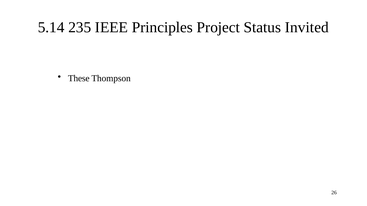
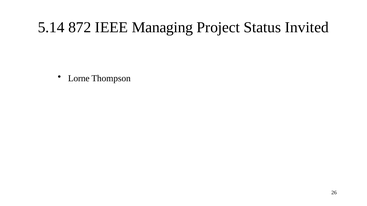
235: 235 -> 872 (80, 27)
Principles: Principles -> Managing (162, 27)
These: These -> Lorne (79, 79)
